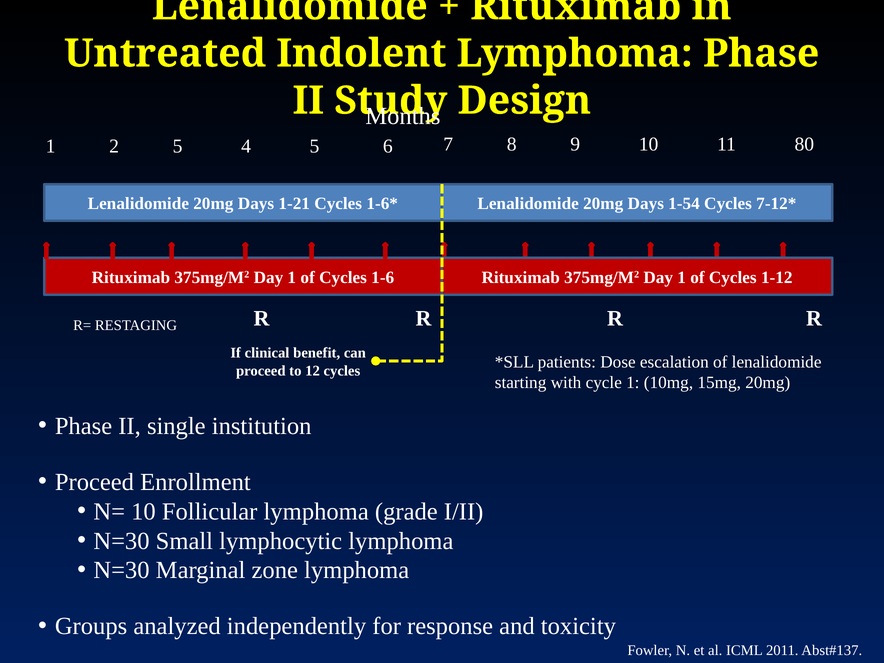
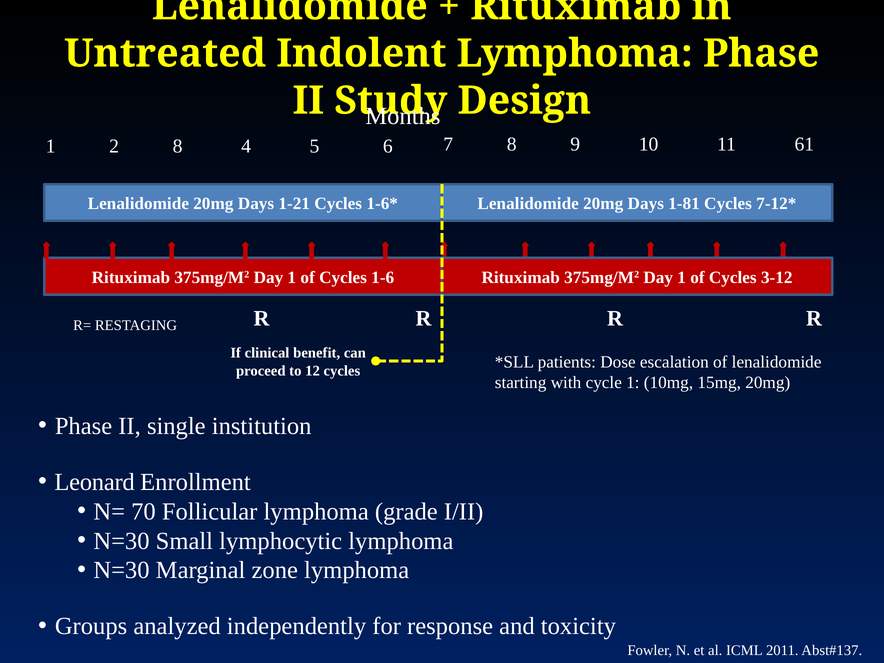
80: 80 -> 61 (804, 144)
2 5: 5 -> 8 (178, 146)
1-54: 1-54 -> 1-81 (684, 204)
1-12: 1-12 -> 3-12 (777, 277)
Proceed: Proceed -> Leonard (95, 482)
N= 10: 10 -> 70 (143, 511)
